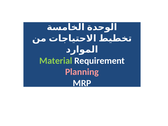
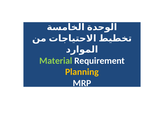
Planning colour: pink -> yellow (82, 72)
